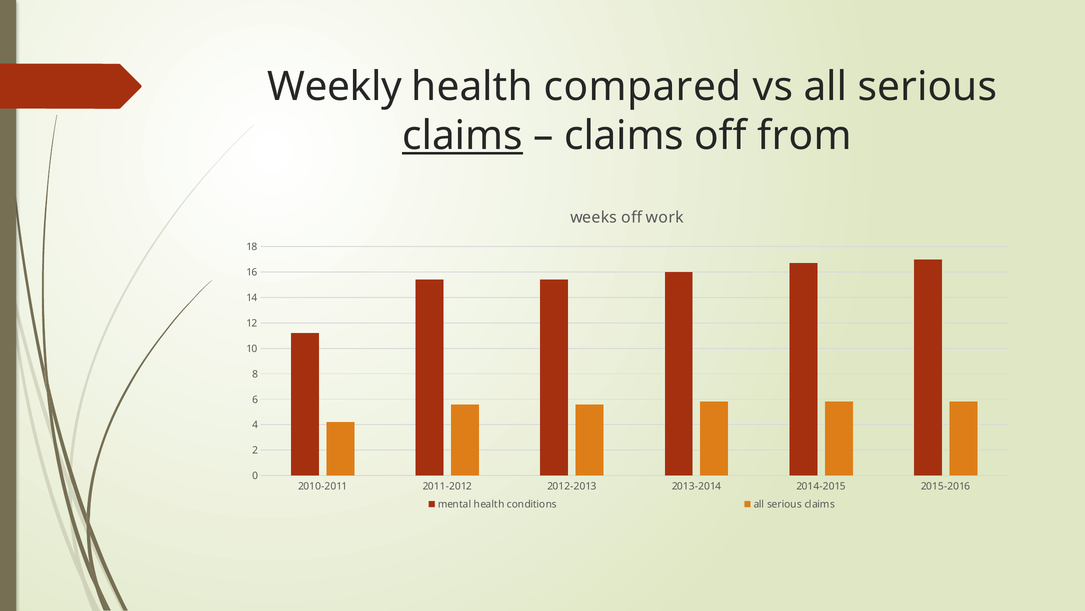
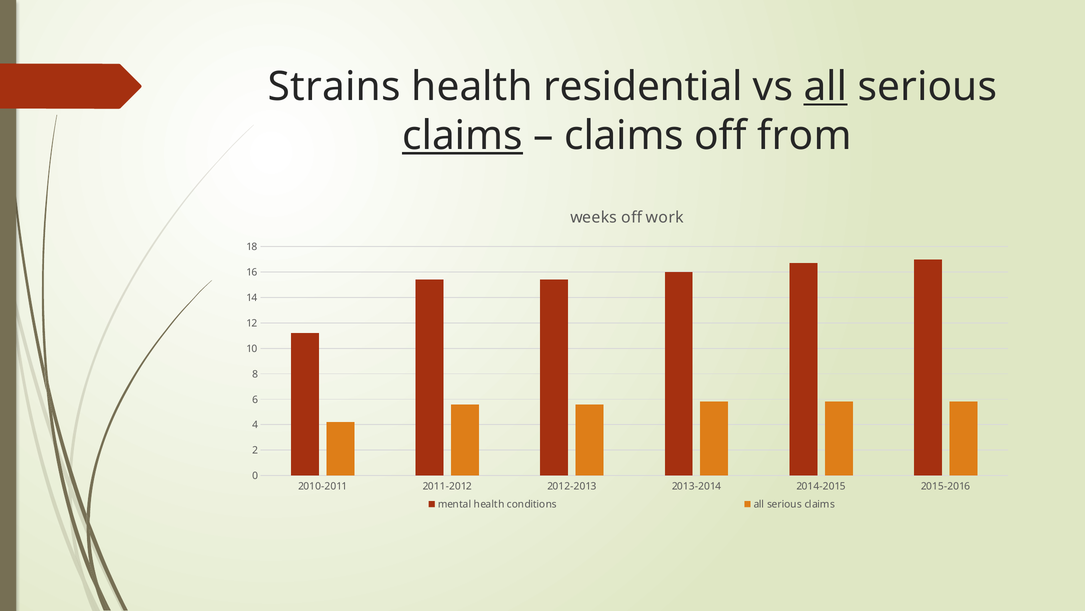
Weekly: Weekly -> Strains (334, 87)
compared: compared -> residential (643, 87)
all underline: none -> present (826, 87)
